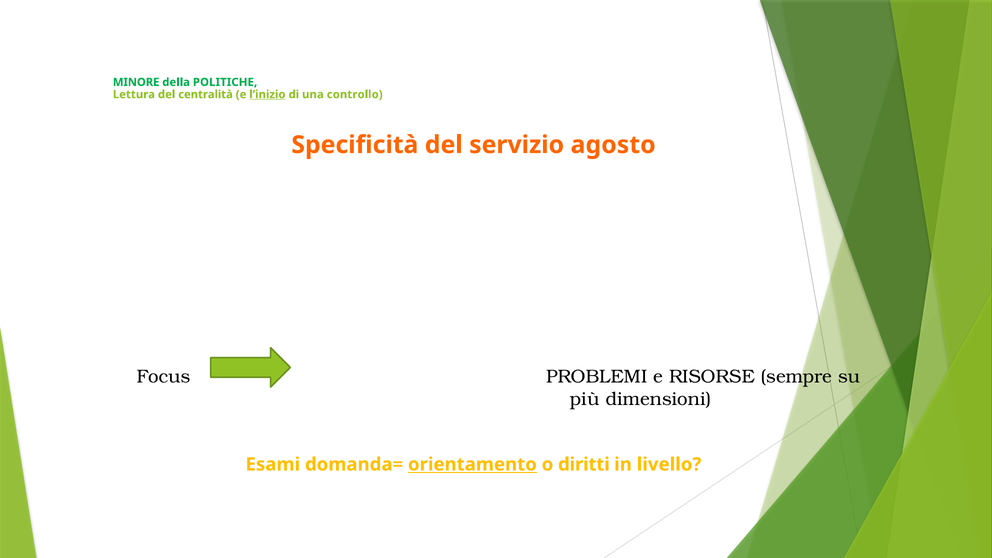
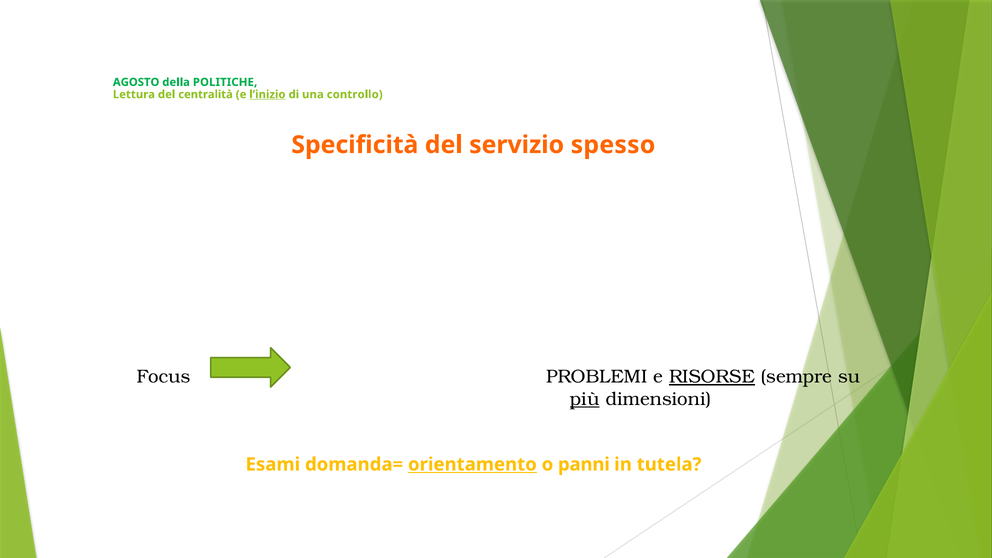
MINORE: MINORE -> AGOSTO (136, 82)
agosto: agosto -> spesso (613, 145)
RISORSE underline: none -> present (712, 377)
più underline: none -> present (585, 399)
diritti: diritti -> panni (584, 464)
livello: livello -> tutela (669, 464)
